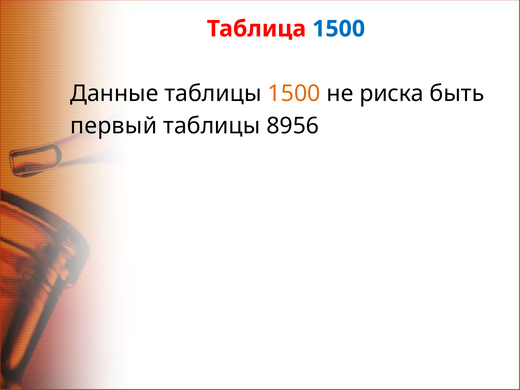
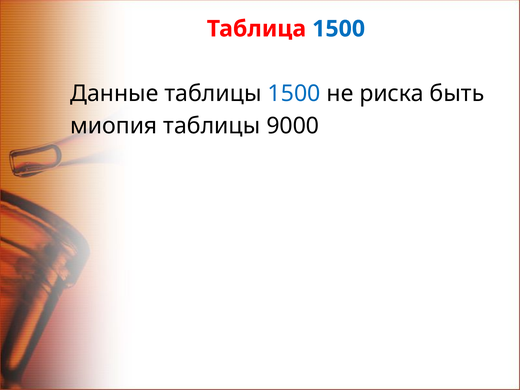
1500 colour: orange -> blue (294, 94)
первый: первый -> миопия (114, 126)
8956: 8956 -> 9000 (293, 126)
